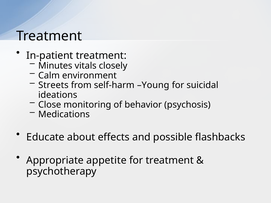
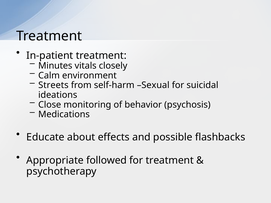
Young: Young -> Sexual (153, 85)
appetite: appetite -> followed (107, 160)
